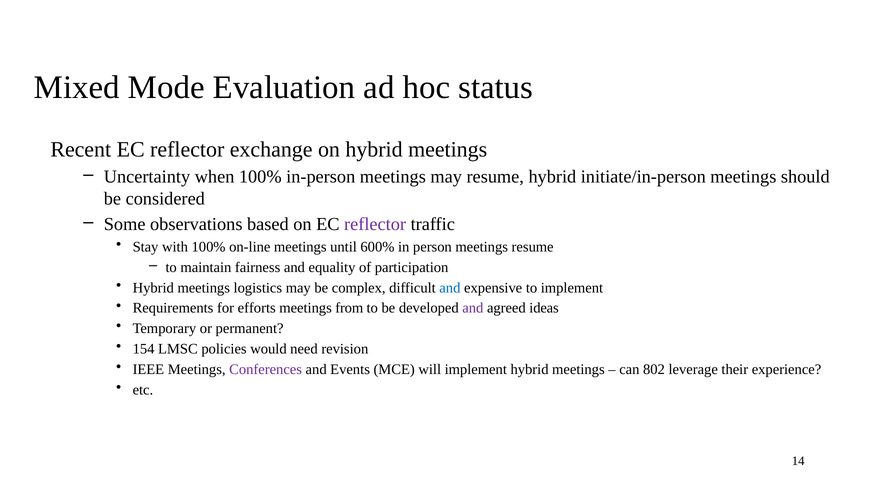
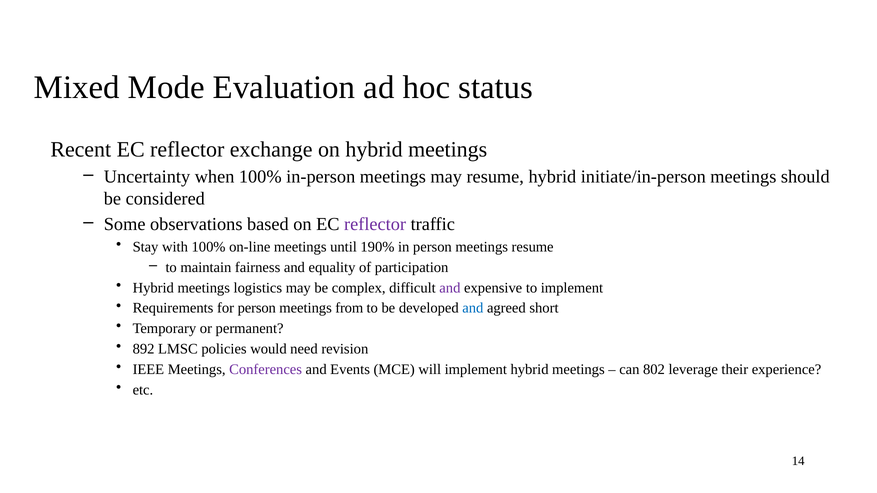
600%: 600% -> 190% (377, 247)
and colour: blue -> purple (450, 288)
for efforts: efforts -> person (257, 308)
and colour: purple -> blue (473, 308)
ideas: ideas -> short (544, 308)
154: 154 -> 892 (144, 349)
